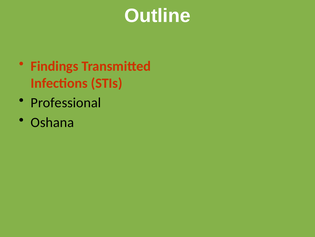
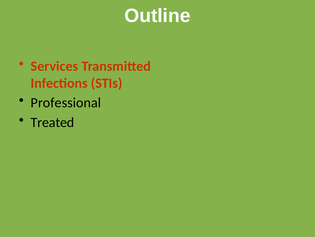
Findings: Findings -> Services (55, 66)
Oshana: Oshana -> Treated (52, 122)
